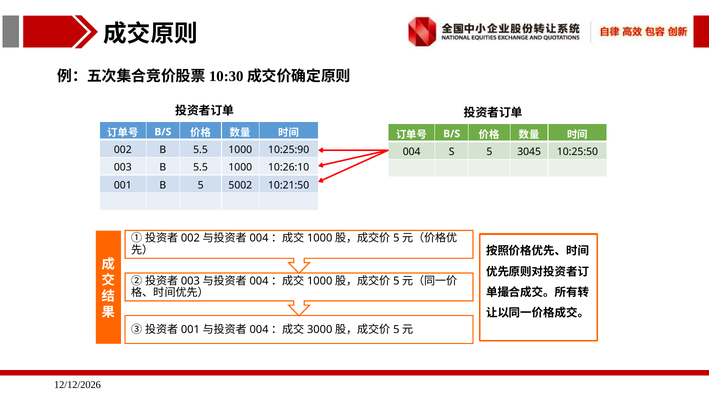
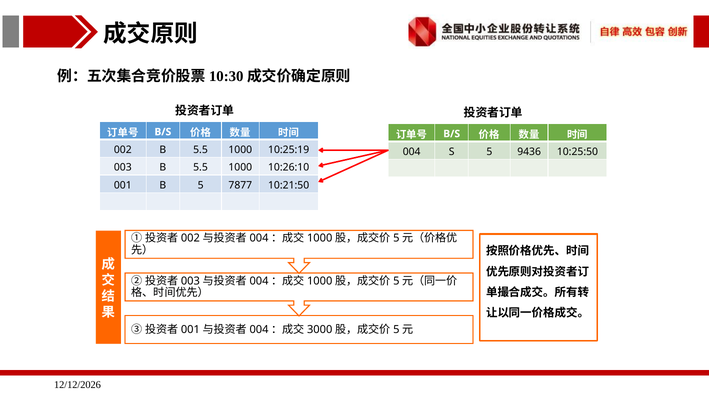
10:25:90: 10:25:90 -> 10:25:19 (289, 150)
3045: 3045 -> 9436 (529, 152)
5002: 5002 -> 7877 (240, 185)
